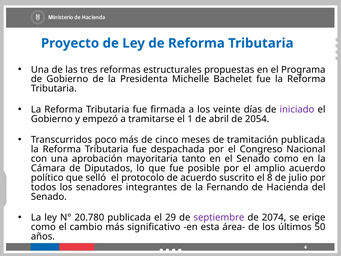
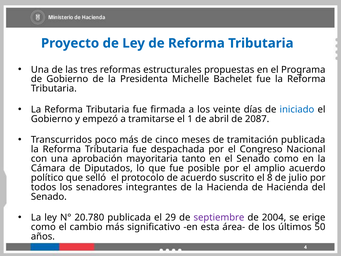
iniciado colour: purple -> blue (297, 109)
2054: 2054 -> 2087 (257, 119)
la Fernando: Fernando -> Hacienda (227, 187)
2074: 2074 -> 2004 (274, 217)
